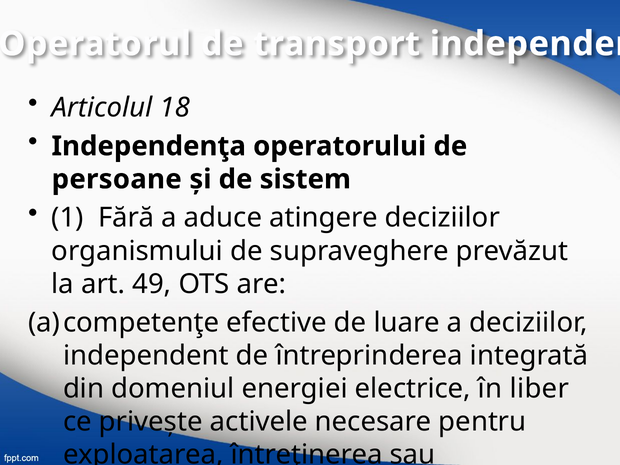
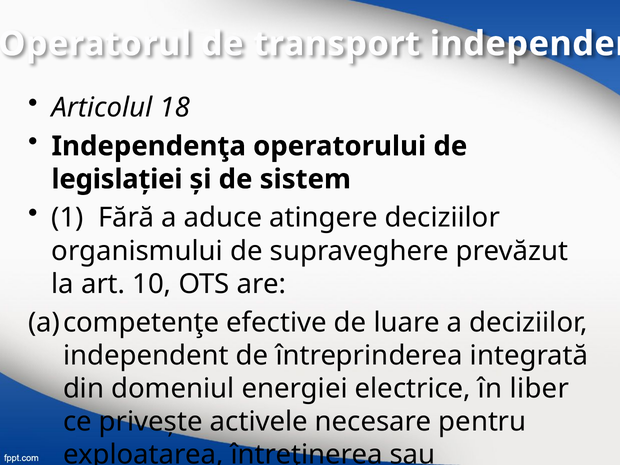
persoane: persoane -> legislaţiei (117, 179)
49: 49 -> 10 (152, 284)
